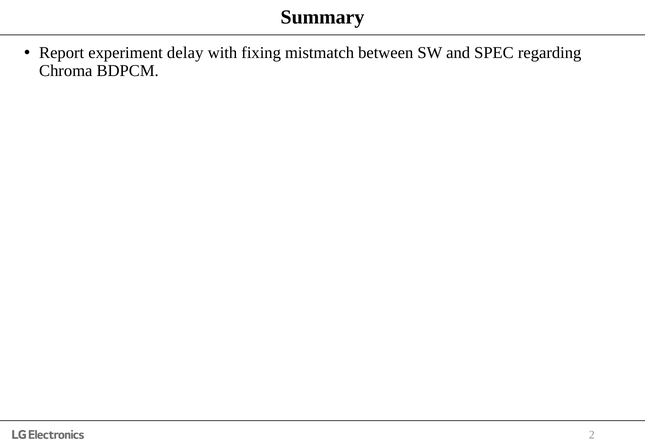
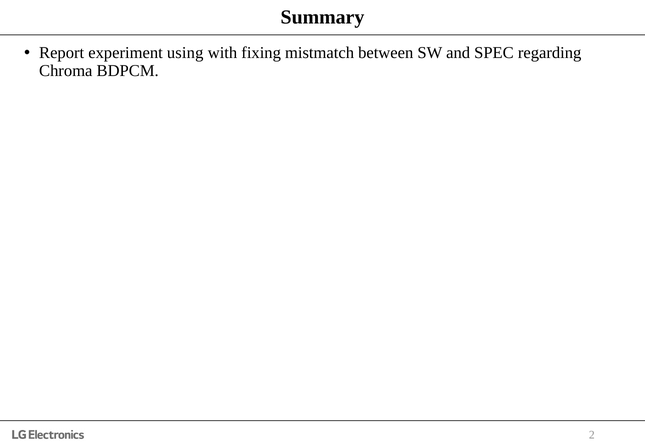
delay: delay -> using (185, 53)
